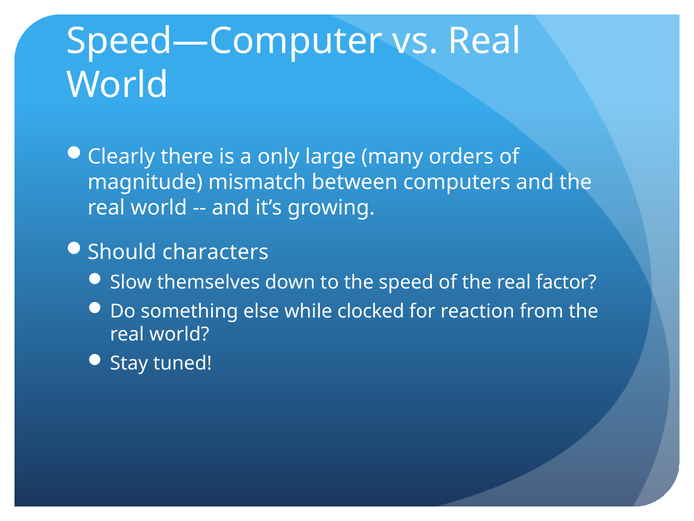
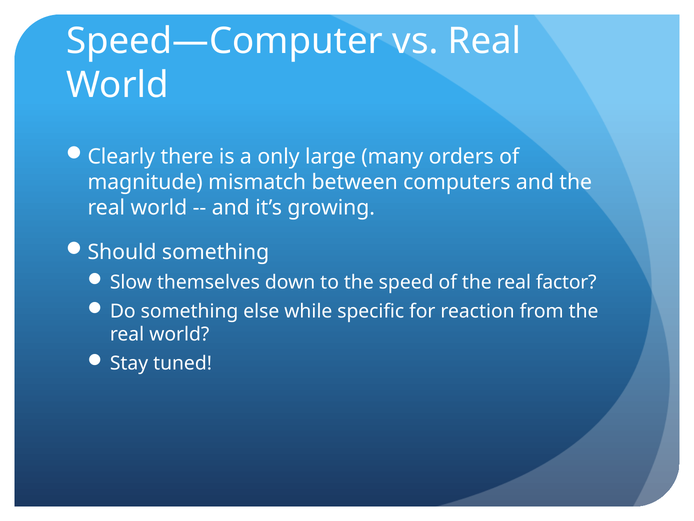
Should characters: characters -> something (216, 252)
clocked: clocked -> specific (371, 311)
